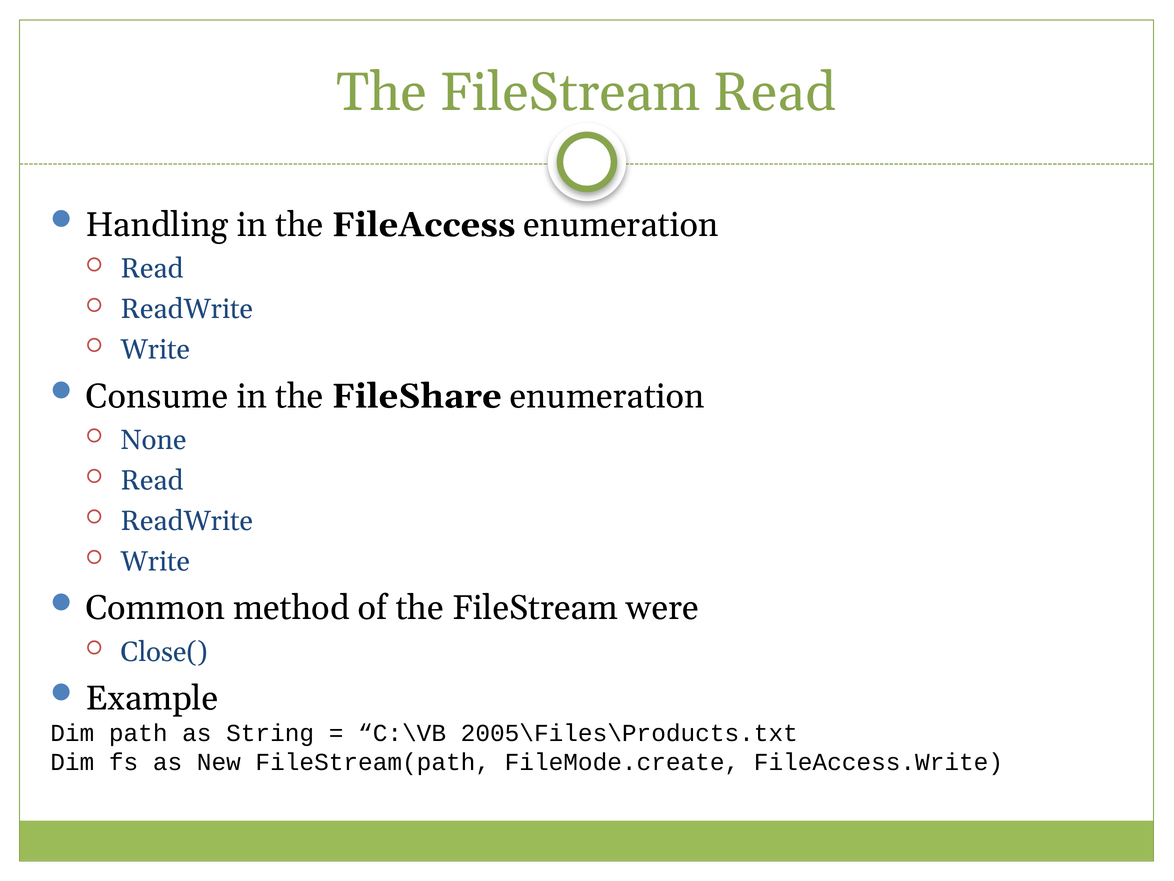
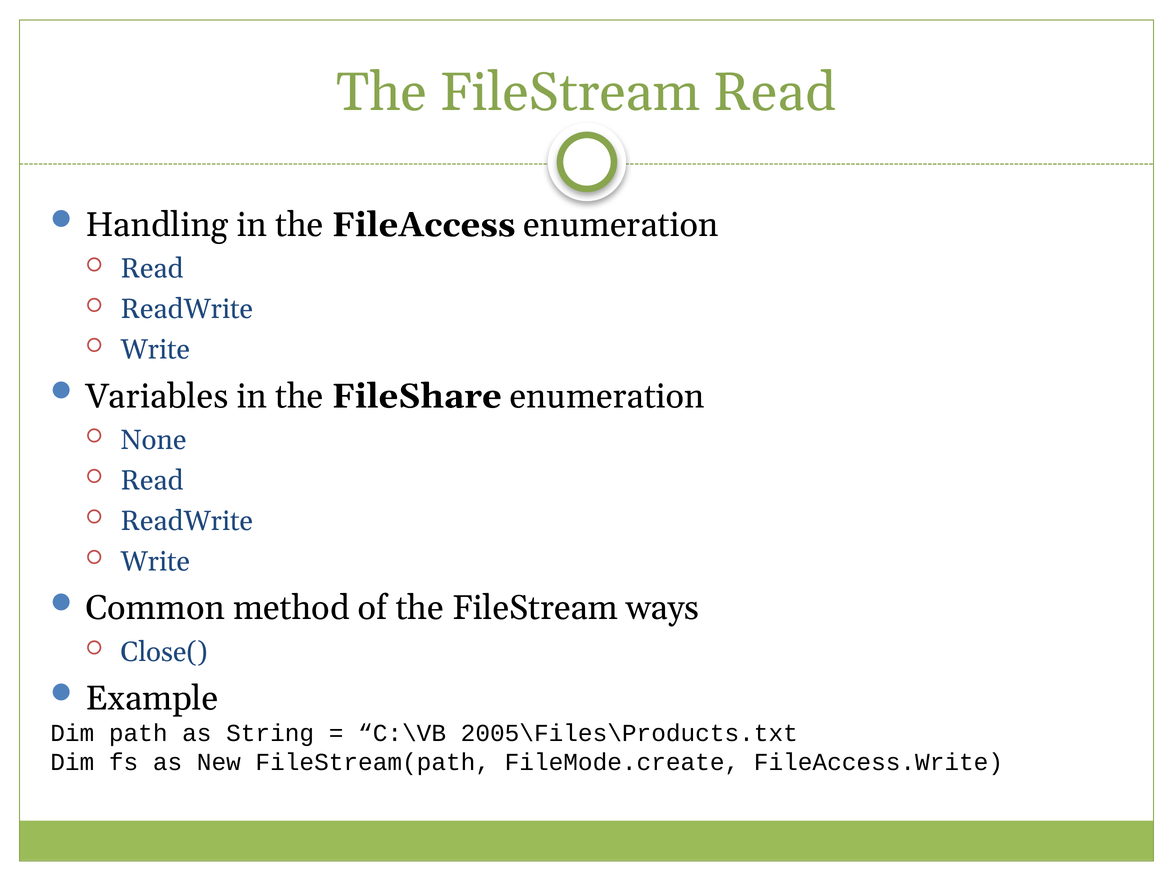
Consume: Consume -> Variables (157, 396)
were: were -> ways (663, 608)
